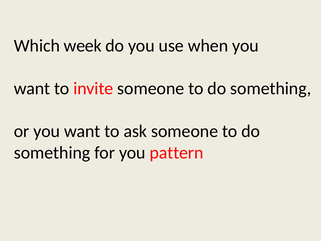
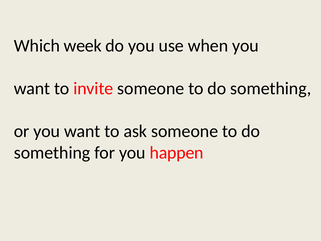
pattern: pattern -> happen (177, 153)
